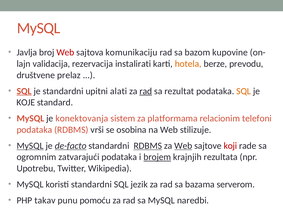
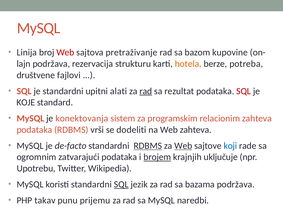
Javlja: Javlja -> Linija (27, 53)
komunikaciju: komunikaciju -> pretraživanje (132, 53)
validacija: validacija -> podržava (51, 64)
instalirati: instalirati -> strukturu (133, 64)
prevodu: prevodu -> potreba (246, 64)
prelaz: prelaz -> fajlovi (69, 75)
SQL underline: present -> none (24, 91)
SQL colour: orange -> red (244, 91)
platformama: platformama -> programskim (173, 119)
relacionim telefoni: telefoni -> zahteva (257, 119)
osobina: osobina -> dodeliti (131, 130)
Web stilizuje: stilizuje -> zahteva (196, 130)
MySQL underline: present -> none (30, 146)
de-facto underline: present -> none (71, 146)
koji colour: red -> blue (230, 146)
rezultata: rezultata -> uključuje (221, 157)
SQL underline: none -> present (121, 185)
bazama serverom: serverom -> podržava (236, 185)
pomoću: pomoću -> prijemu (95, 201)
